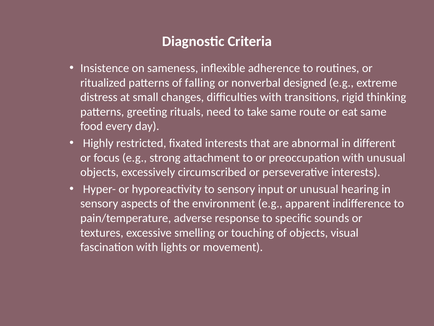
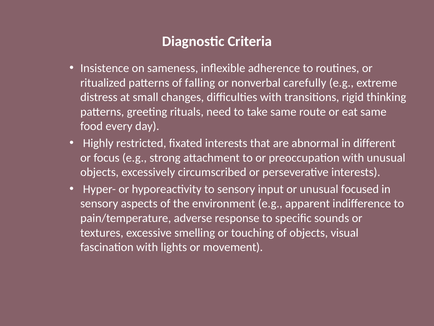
designed: designed -> carefully (305, 83)
hearing: hearing -> focused (360, 189)
